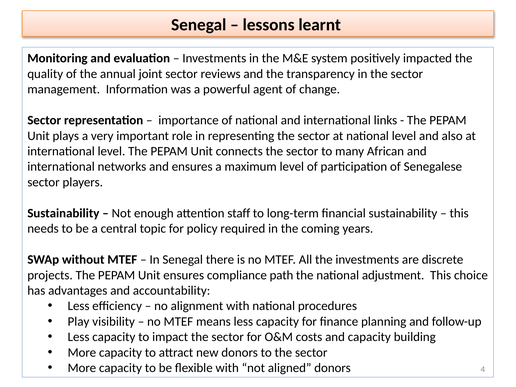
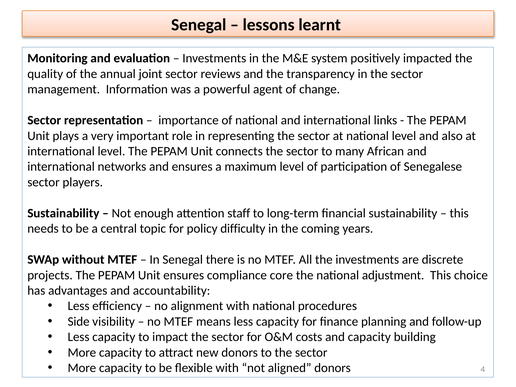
required: required -> difficulty (243, 229)
path: path -> core (281, 275)
Play: Play -> Side (79, 322)
